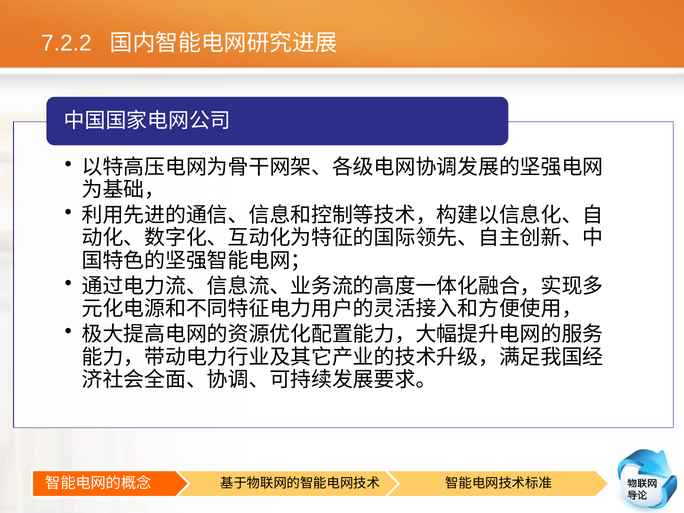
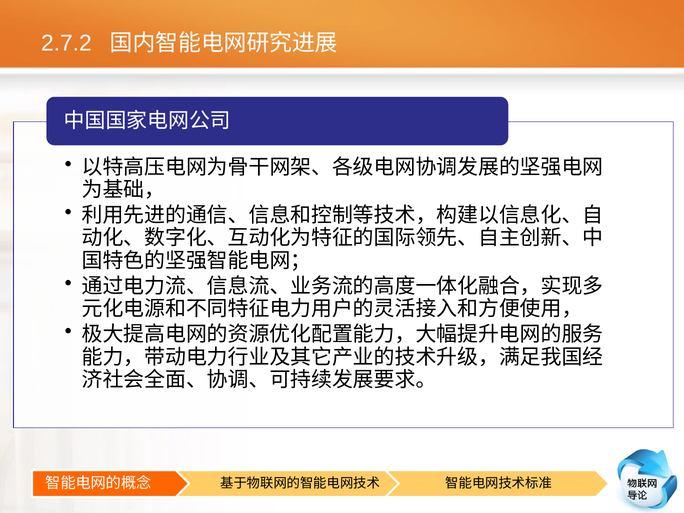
7.2.2: 7.2.2 -> 2.7.2 (66, 43)
